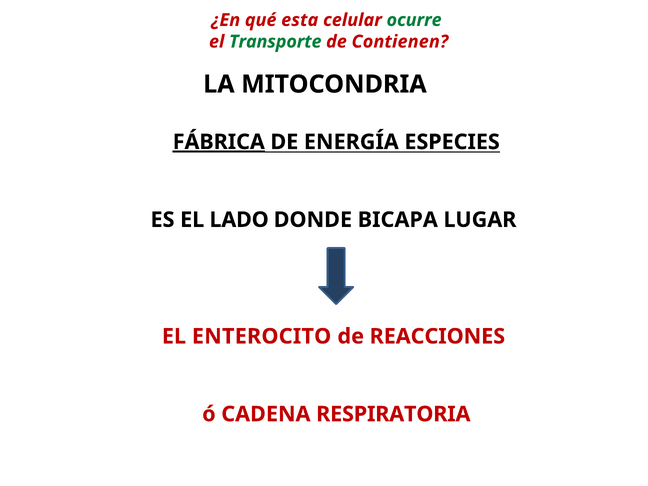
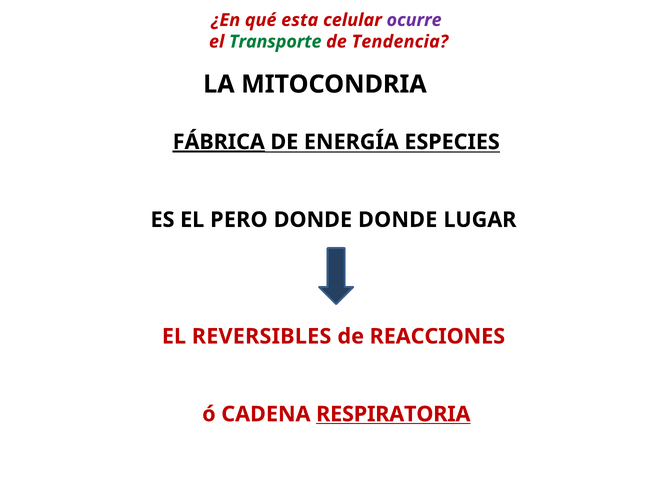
ocurre colour: green -> purple (414, 20)
Contienen: Contienen -> Tendencia (400, 42)
LADO: LADO -> PERO (239, 220)
DONDE BICAPA: BICAPA -> DONDE (398, 220)
ENTEROCITO: ENTEROCITO -> REVERSIBLES (262, 336)
RESPIRATORIA underline: none -> present (393, 414)
